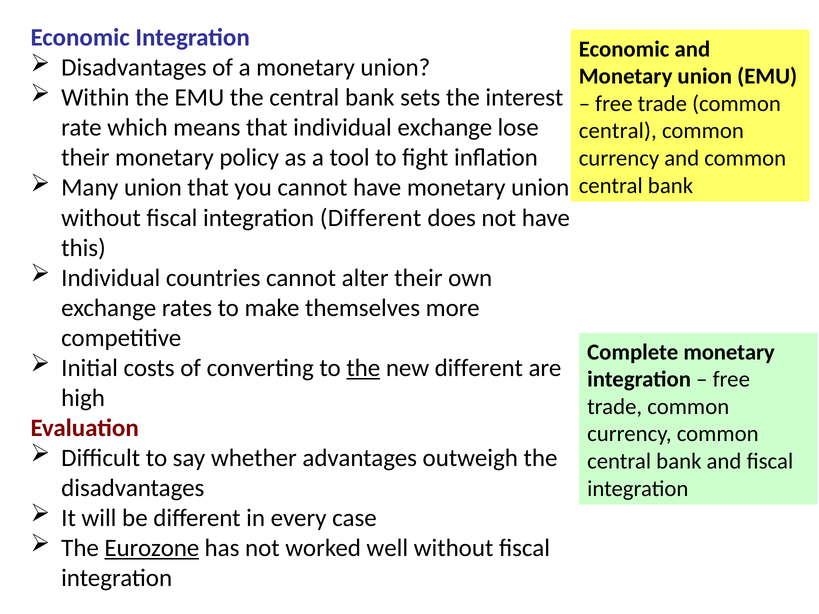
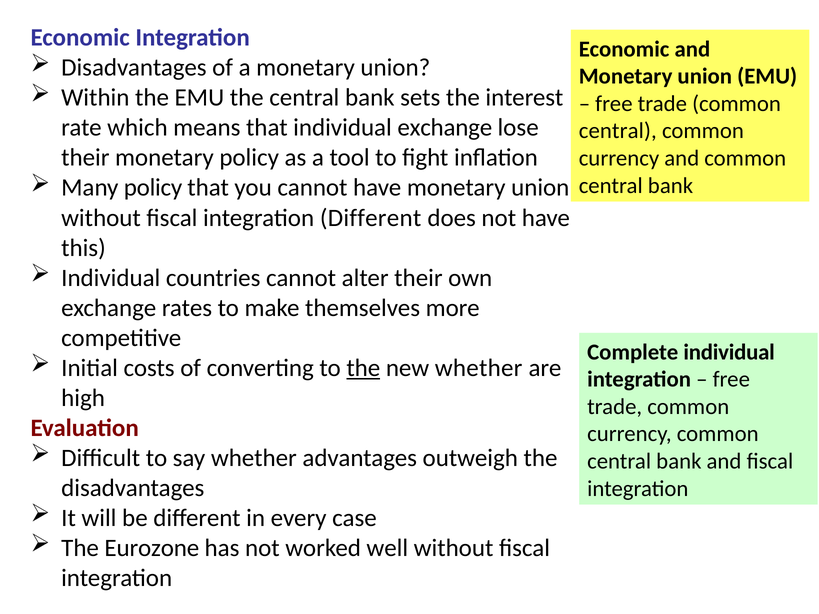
Many union: union -> policy (153, 188)
Complete monetary: monetary -> individual (729, 352)
new different: different -> whether (479, 368)
Eurozone underline: present -> none (152, 548)
